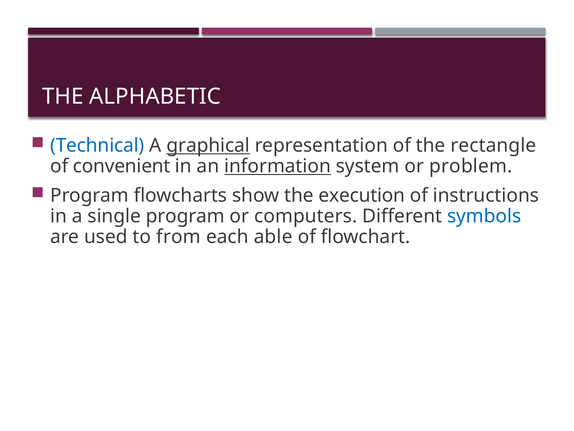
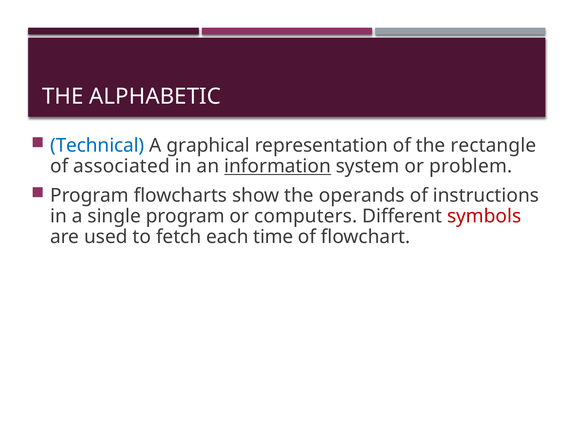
graphical underline: present -> none (208, 145)
convenient: convenient -> associated (121, 166)
execution: execution -> operands (362, 195)
symbols colour: blue -> red (484, 216)
from: from -> fetch (179, 237)
able: able -> time (273, 237)
